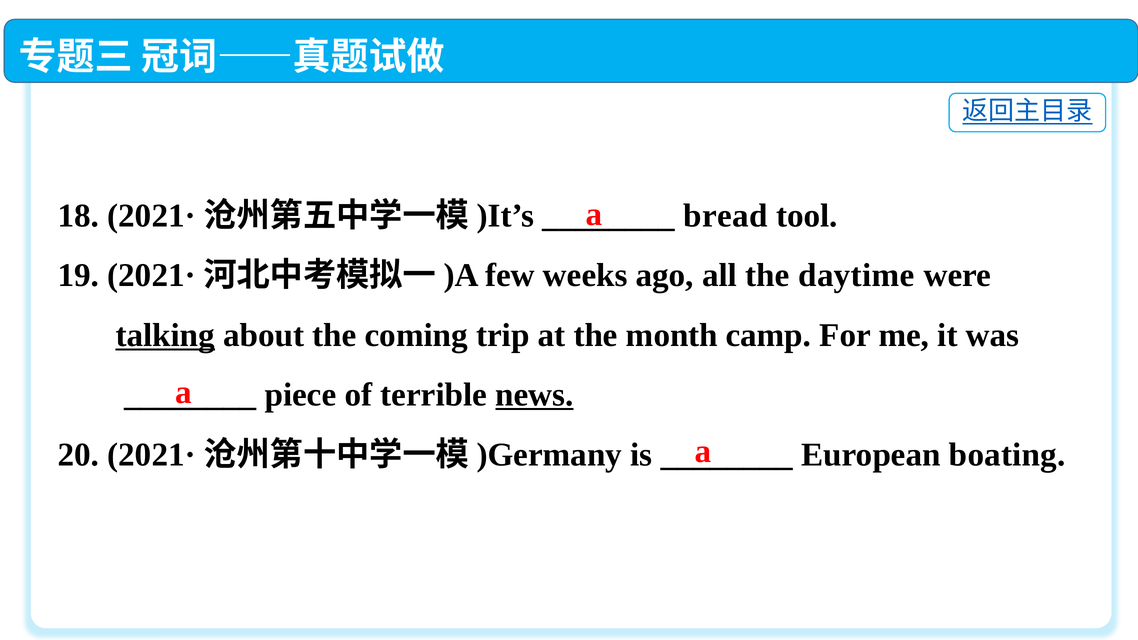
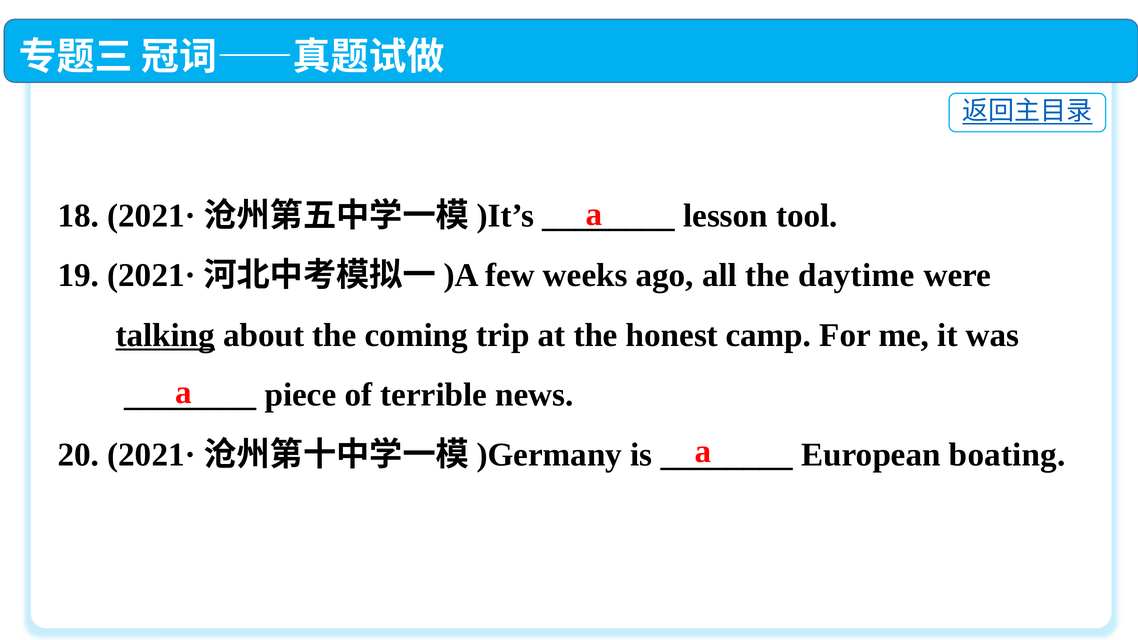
bread: bread -> lesson (726, 216)
month: month -> honest (672, 335)
news underline: present -> none (534, 395)
